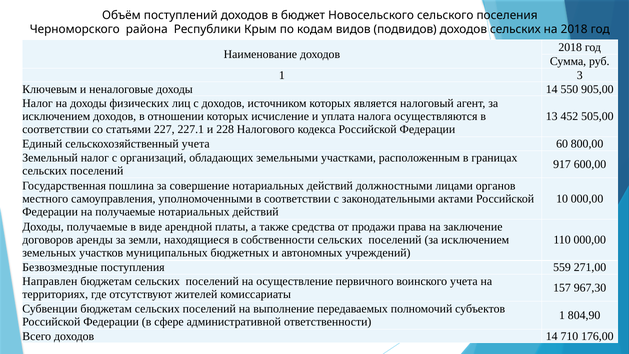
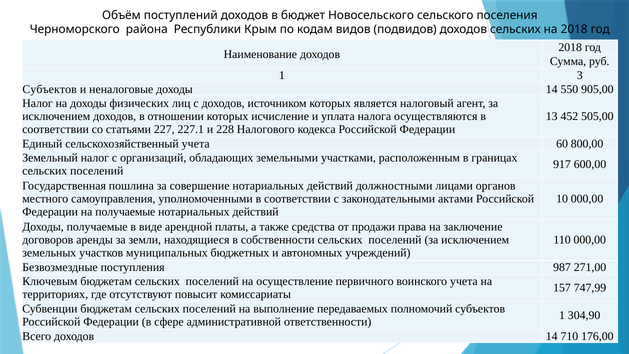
Ключевым: Ключевым -> Субъектов (50, 89)
559: 559 -> 987 (562, 267)
Направлен: Направлен -> Ключевым (50, 281)
967,30: 967,30 -> 747,99 (590, 288)
жителей: жителей -> повысит (196, 294)
804,90: 804,90 -> 304,90 (584, 315)
